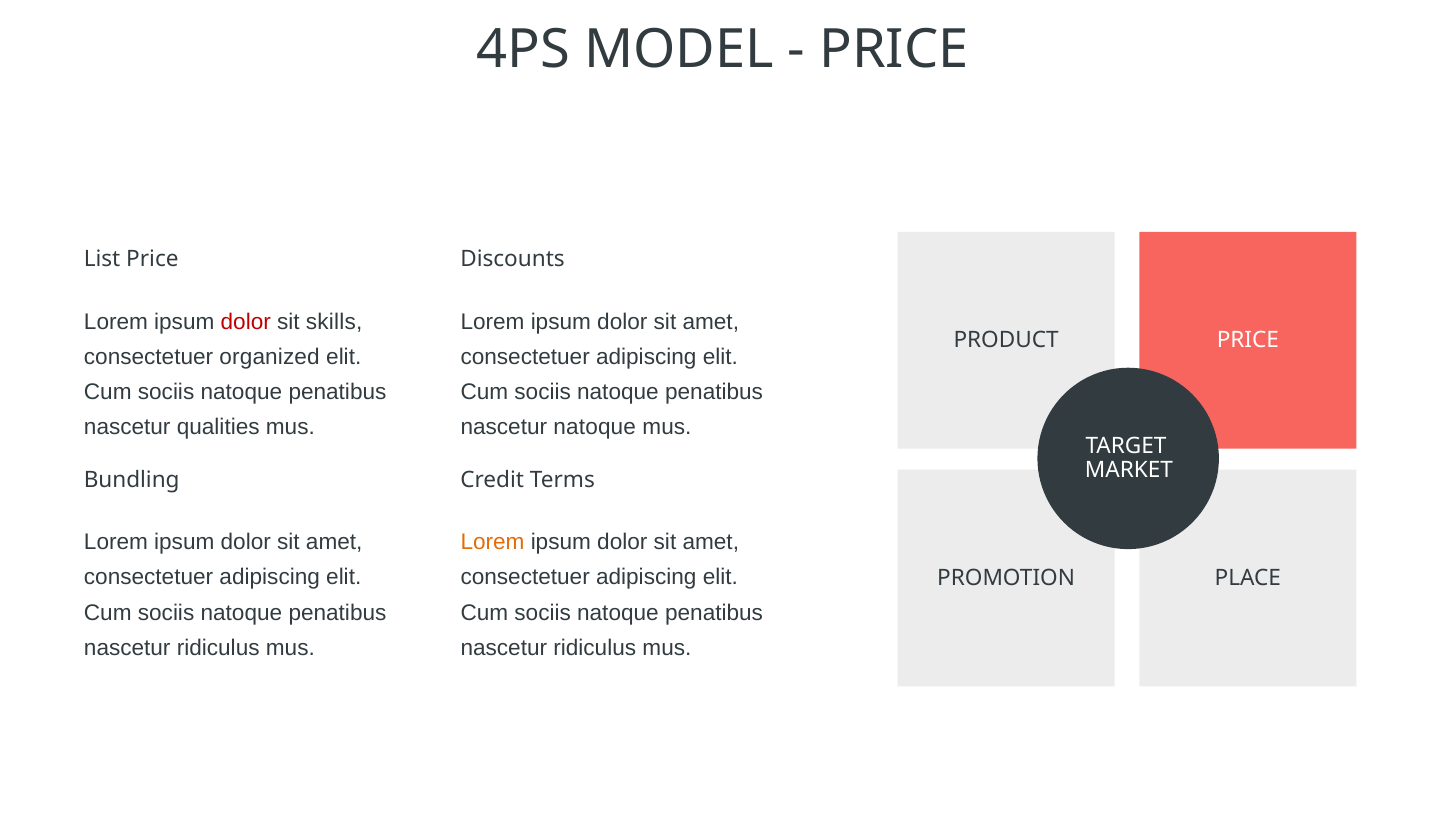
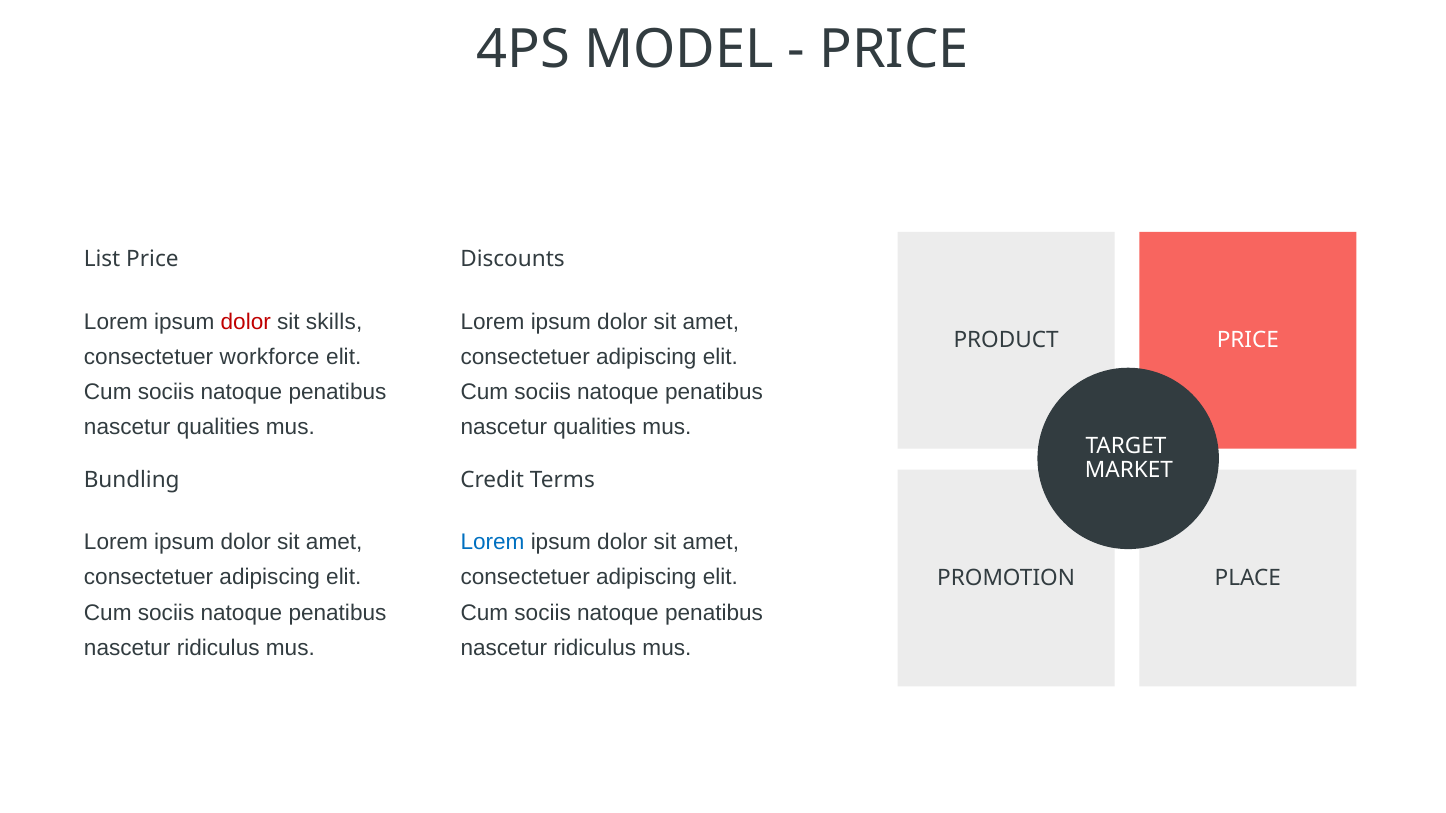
organized: organized -> workforce (270, 357)
natoque: natoque -> qualities (595, 428)
Lorem colour: orange -> blue (493, 543)
